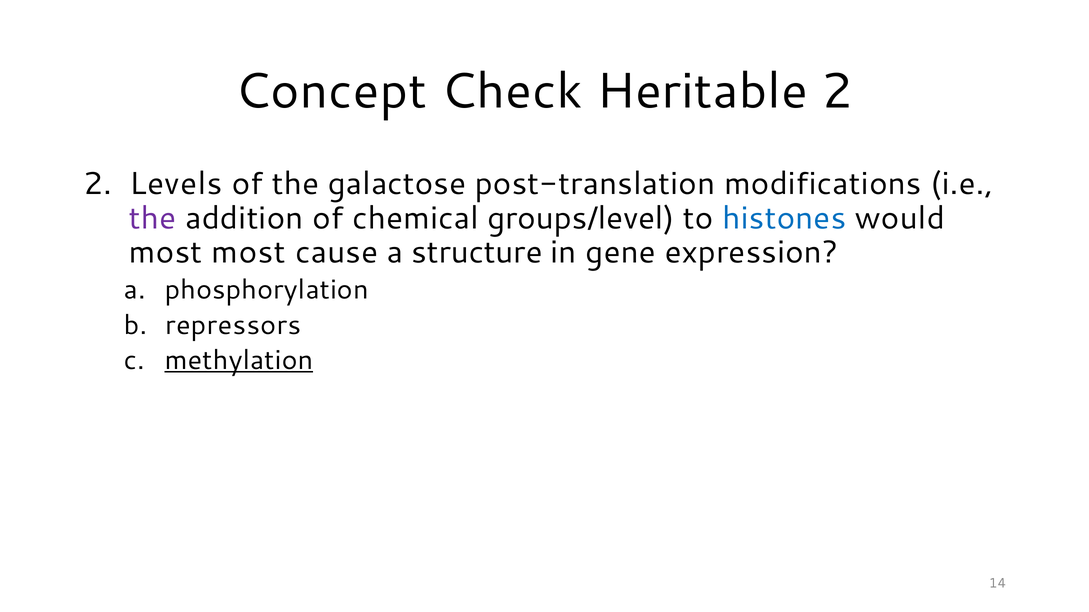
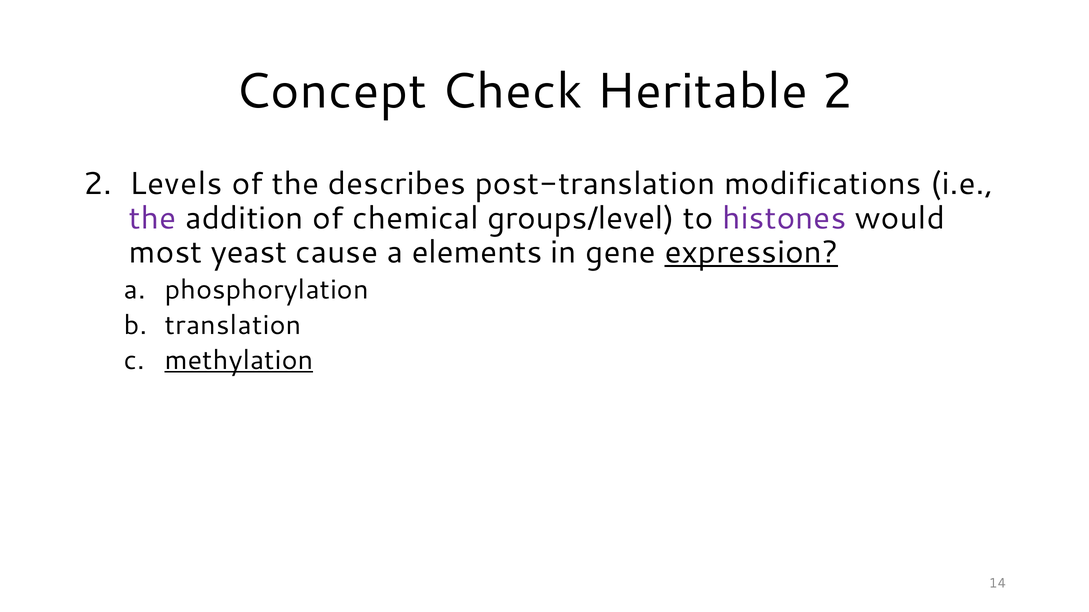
galactose: galactose -> describes (397, 184)
histones colour: blue -> purple (784, 218)
most most: most -> yeast (249, 253)
structure: structure -> elements (477, 253)
expression underline: none -> present (751, 253)
repressors: repressors -> translation (233, 325)
